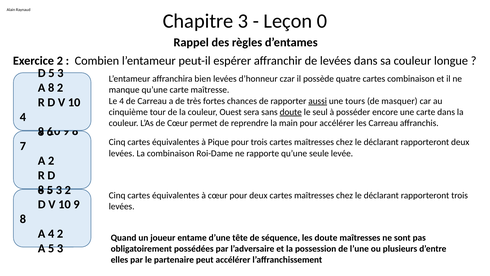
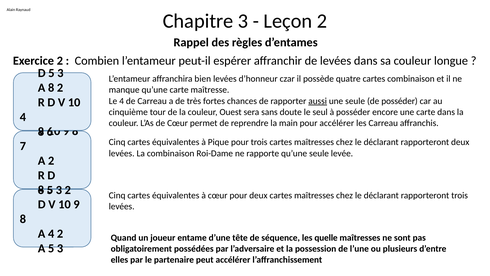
Leçon 0: 0 -> 2 (322, 21)
une tours: tours -> seule (355, 101)
de masquer: masquer -> posséder (400, 101)
doute underline: present -> none (291, 112)
les doute: doute -> quelle (326, 237)
